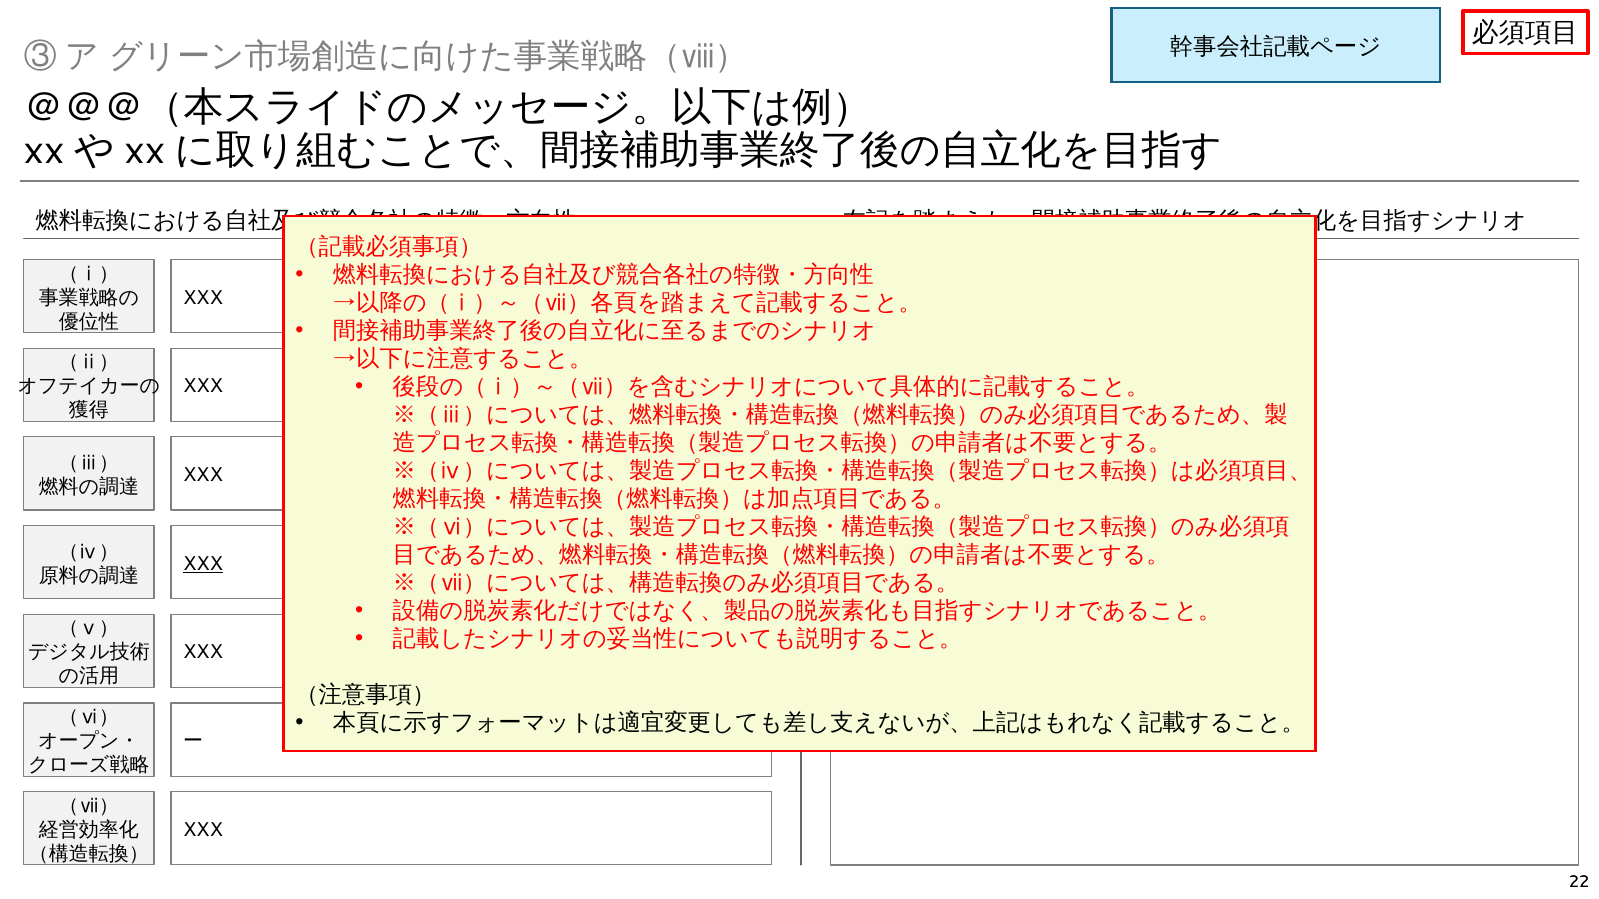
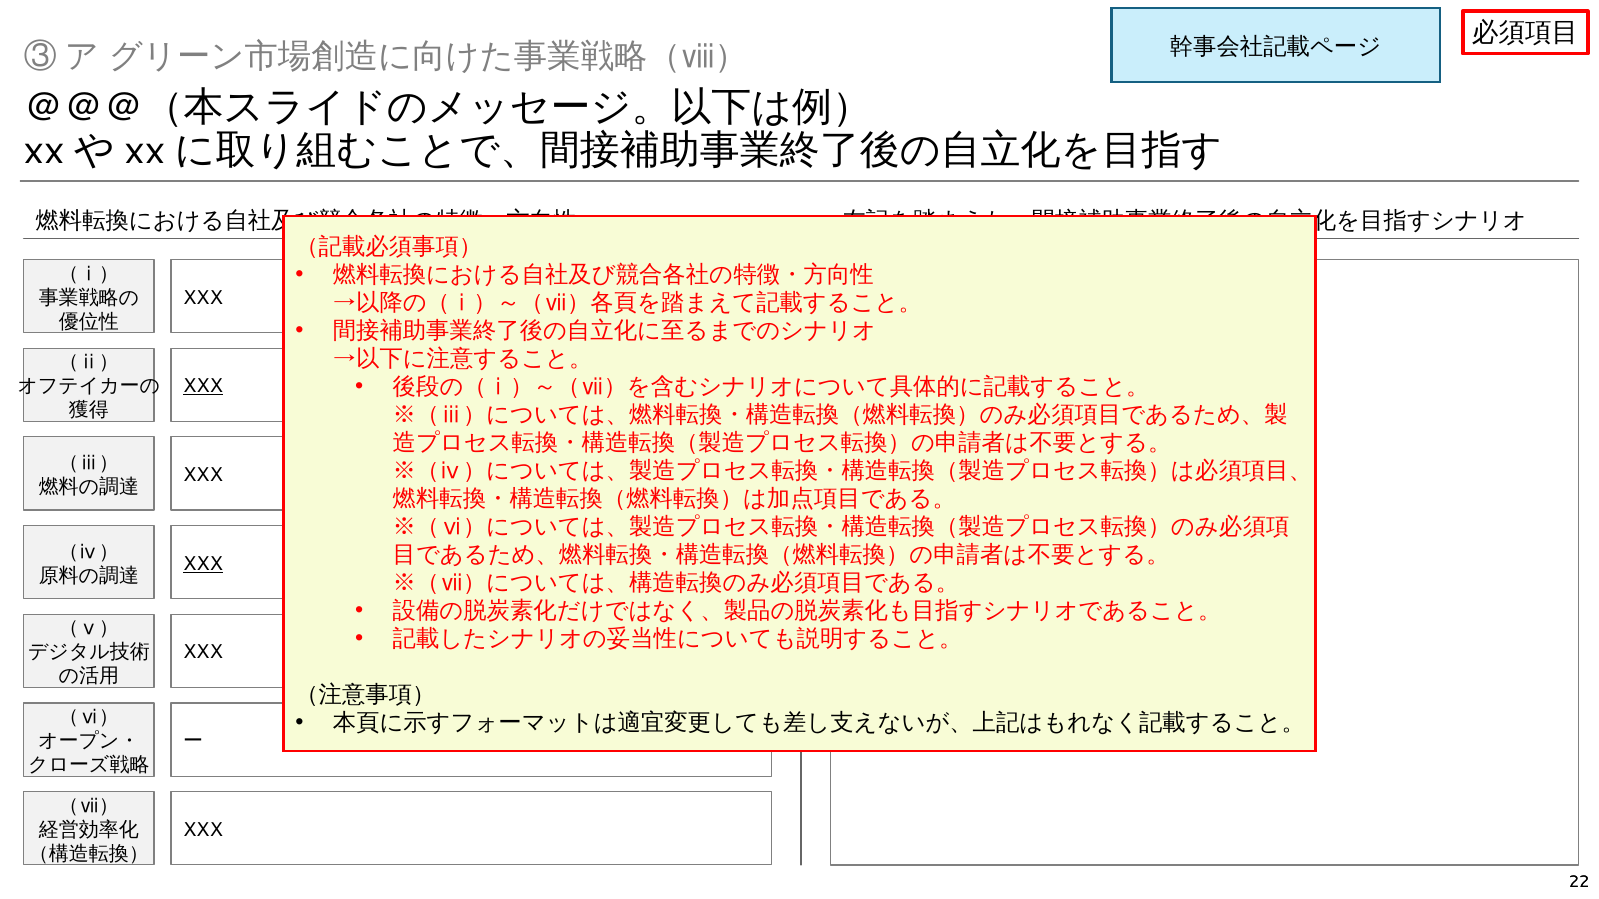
XXX underline: none -> present (203, 386)
